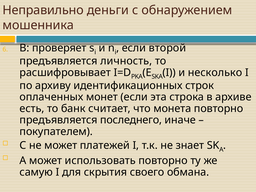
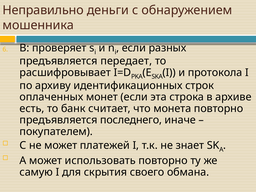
второй: второй -> разных (167, 48)
личность: личность -> передает (126, 61)
несколько: несколько -> протокола (215, 72)
